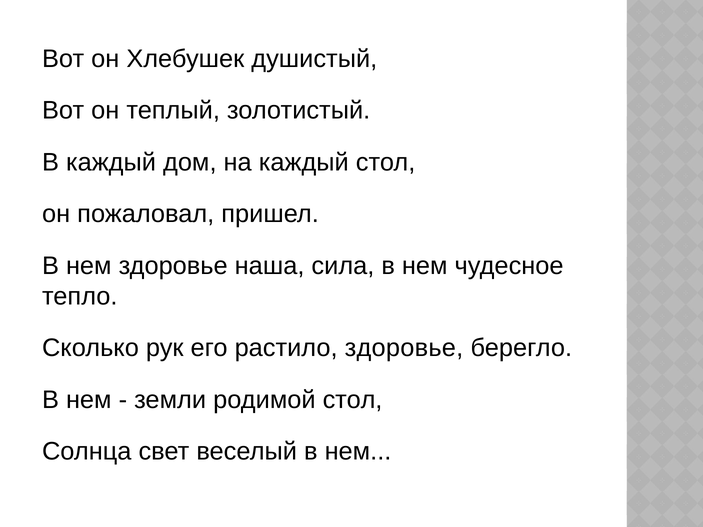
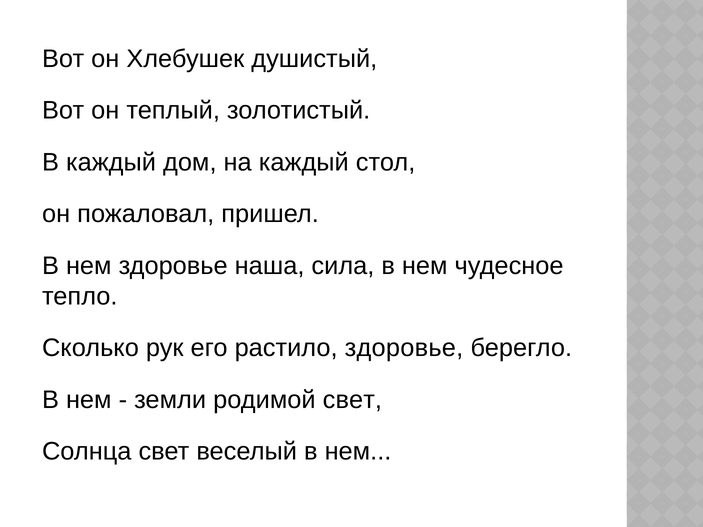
родимой стол: стол -> свет (352, 400)
